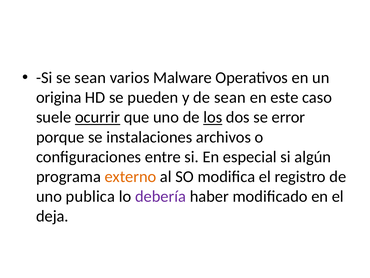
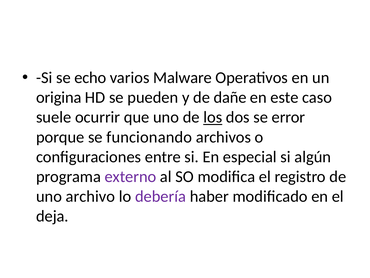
se sean: sean -> echo (90, 78)
de sean: sean -> dañe (230, 97)
ocurrir underline: present -> none (98, 117)
instalaciones: instalaciones -> funcionando (149, 137)
externo colour: orange -> purple (130, 176)
publica: publica -> archivo (90, 196)
